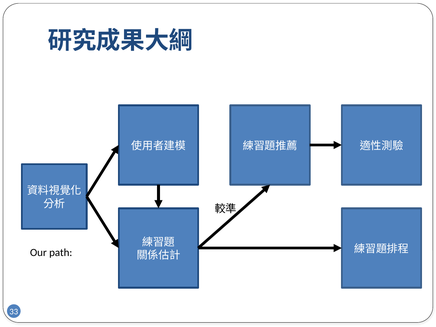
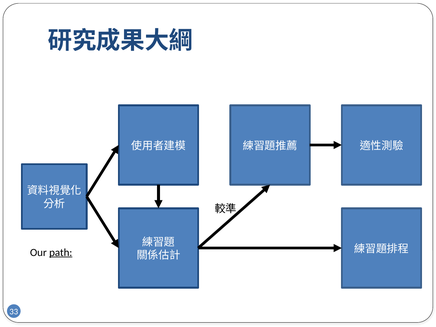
path underline: none -> present (61, 252)
